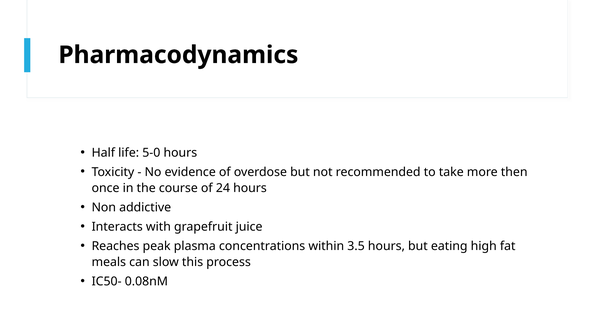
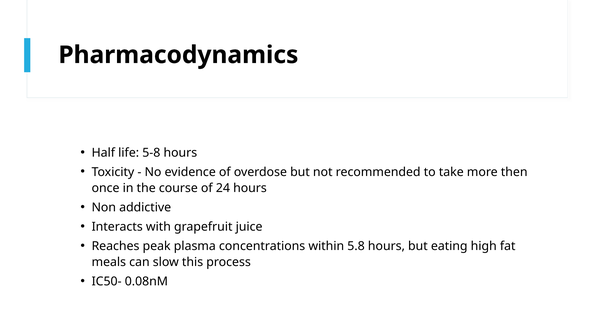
5-0: 5-0 -> 5-8 (151, 153)
3.5: 3.5 -> 5.8 (356, 246)
